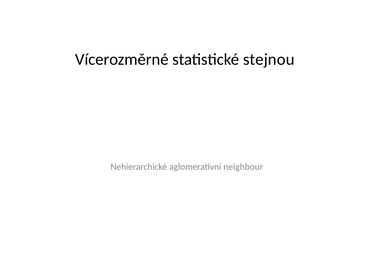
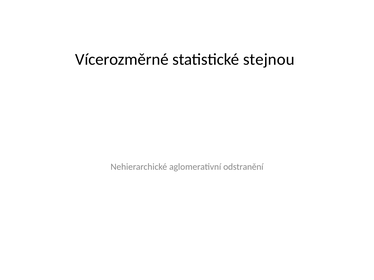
neighbour: neighbour -> odstranění (243, 167)
